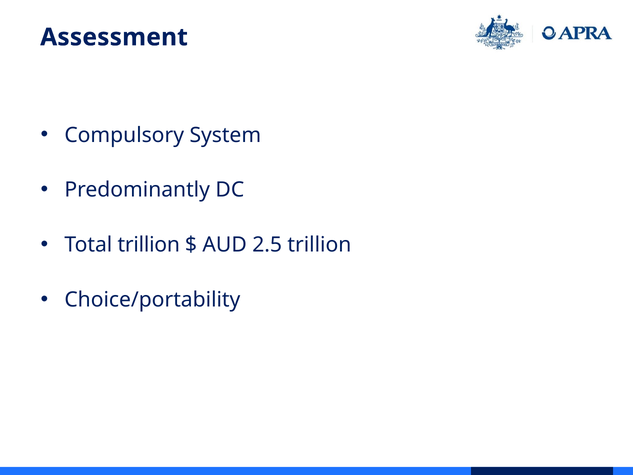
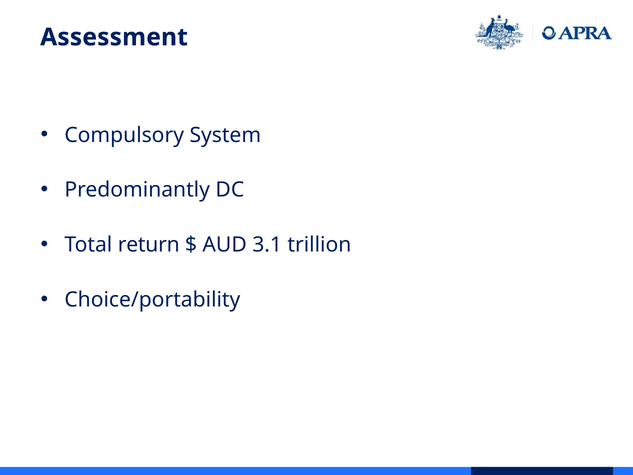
Total trillion: trillion -> return (149, 245)
2.5: 2.5 -> 3.1 (267, 245)
